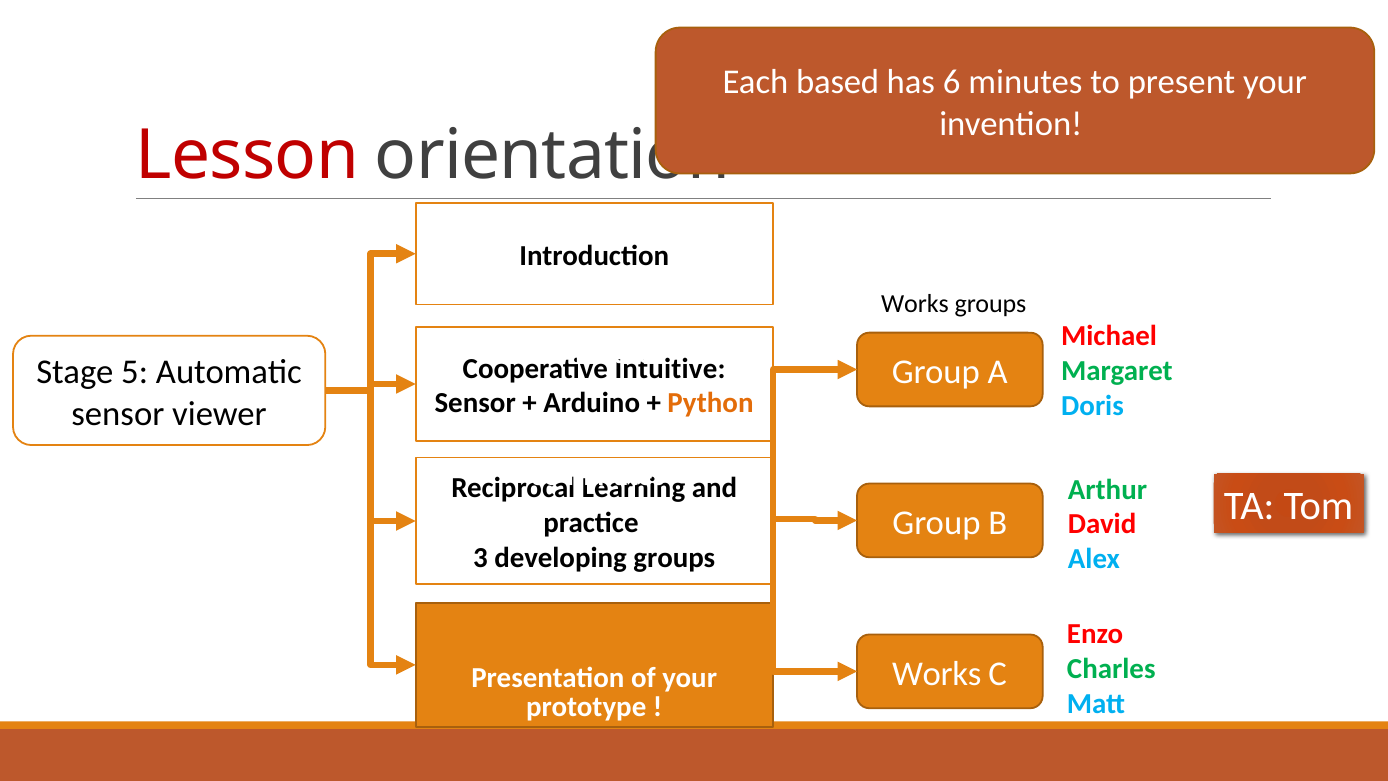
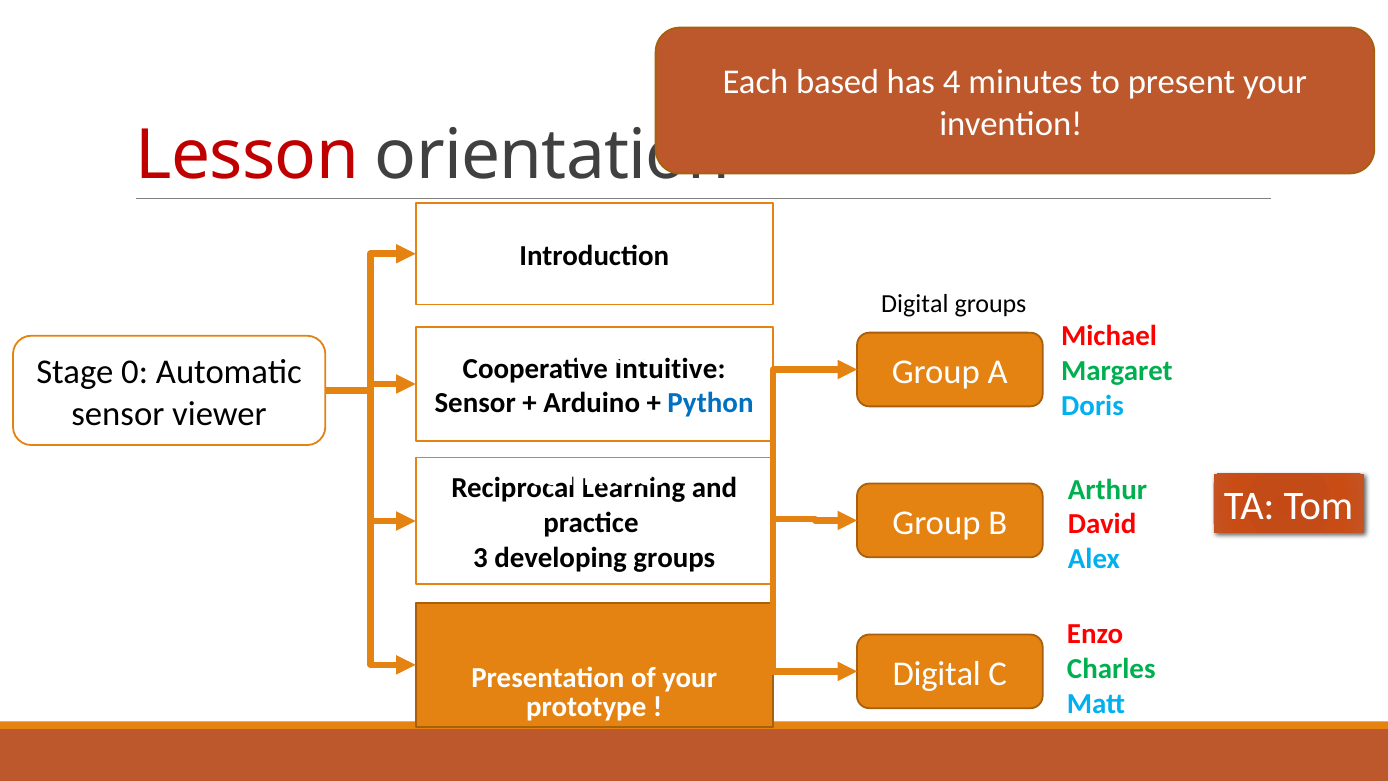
6: 6 -> 4 (952, 82)
Works: Works -> Digital (915, 304)
5: 5 -> 0 (135, 372)
Python colour: orange -> blue (711, 403)
Works: Works -> Digital (937, 674)
